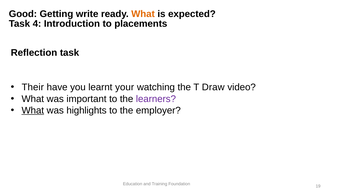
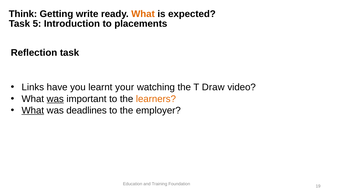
Good: Good -> Think (23, 14)
4: 4 -> 5 (37, 24)
Their: Their -> Links (33, 87)
was underline: none -> present (55, 99)
learners colour: purple -> orange (156, 99)
highlights: highlights -> deadlines (87, 111)
